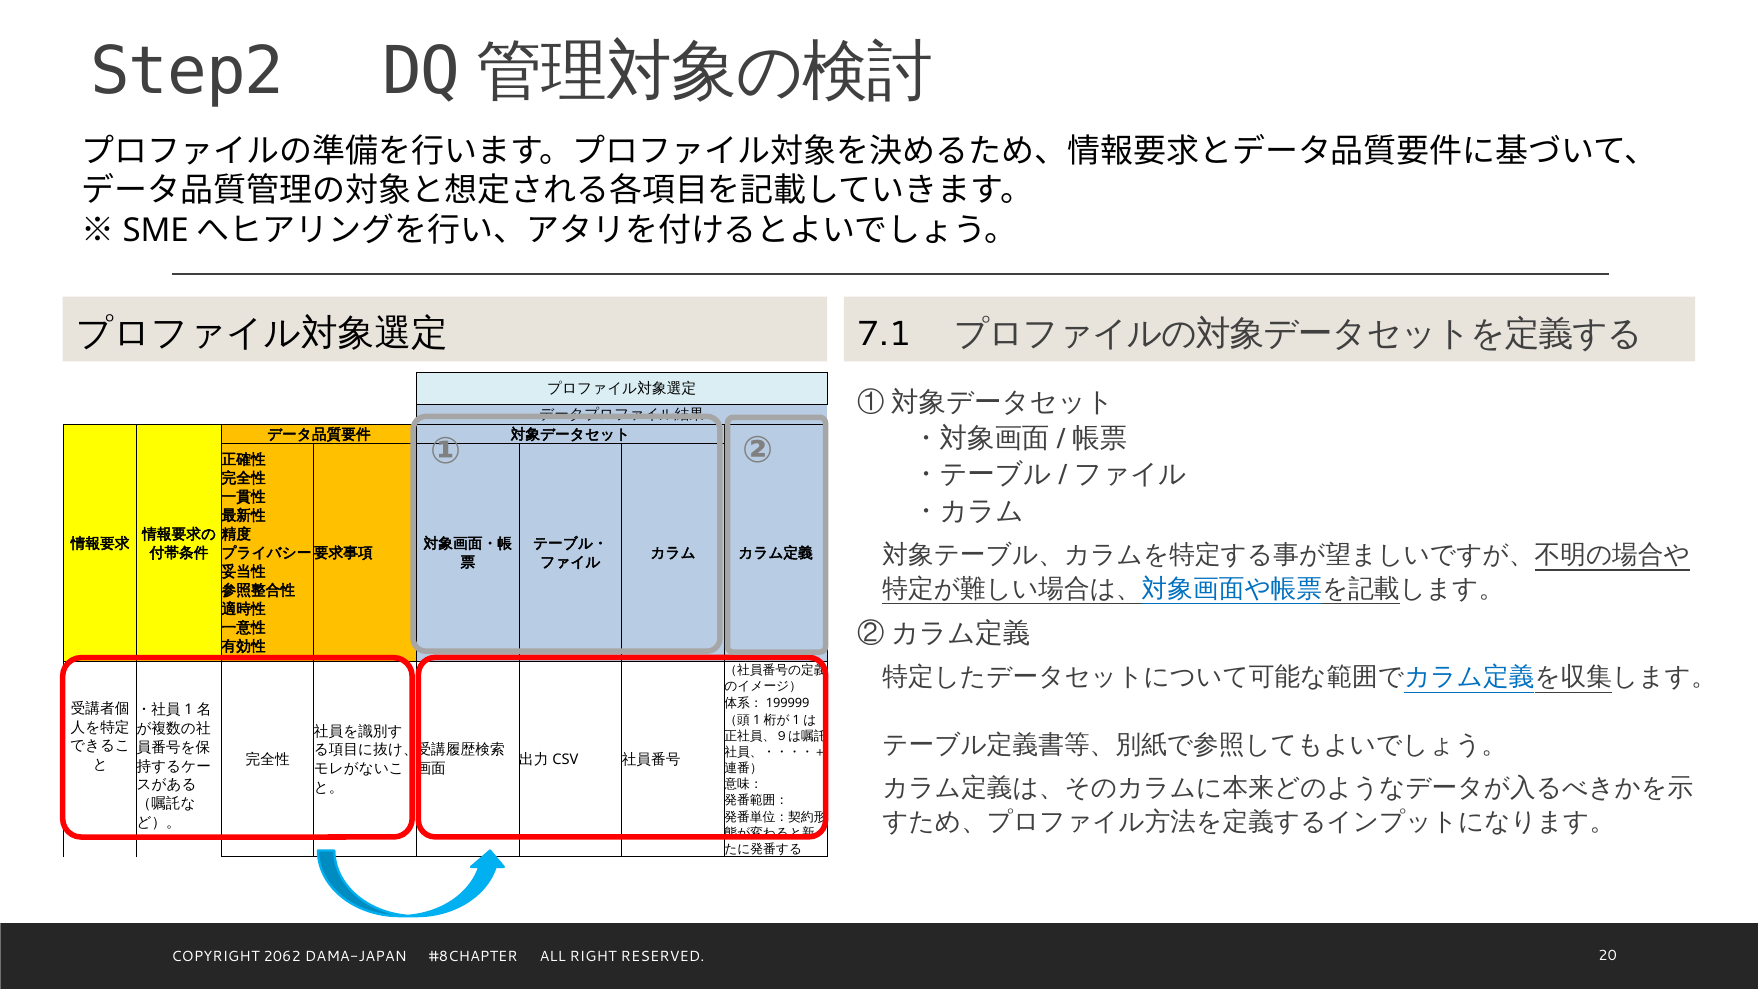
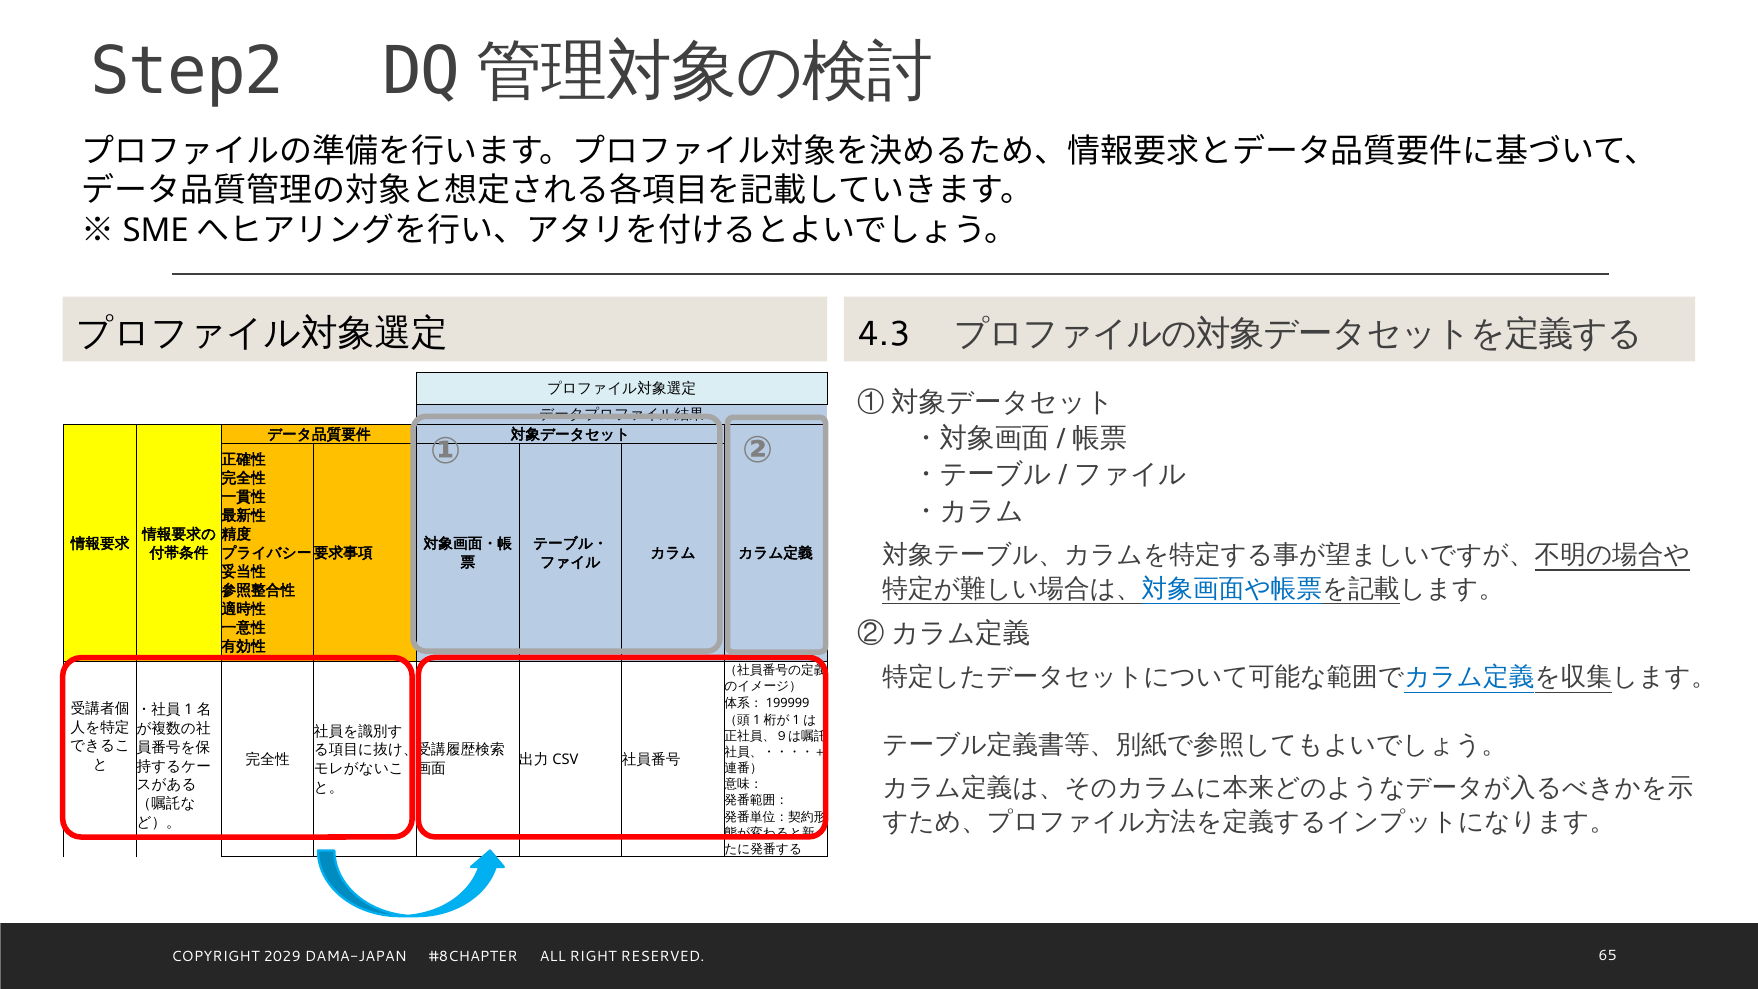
7.1: 7.1 -> 4.3 (884, 334)
2062: 2062 -> 2029 (282, 957)
20: 20 -> 65 (1608, 955)
